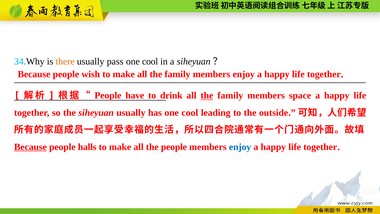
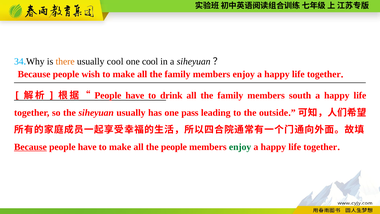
usually pass: pass -> cool (115, 61)
the underline: present -> none (207, 95)
space: space -> south (300, 95)
has one cool: cool -> pass (190, 113)
halls: halls -> have (87, 147)
enjoy colour: blue -> green (240, 147)
